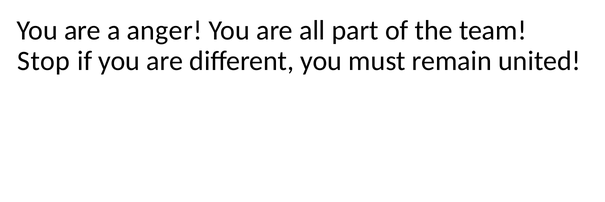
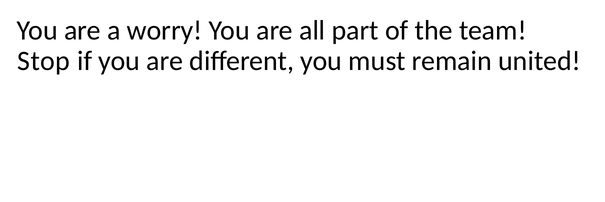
anger: anger -> worry (165, 31)
